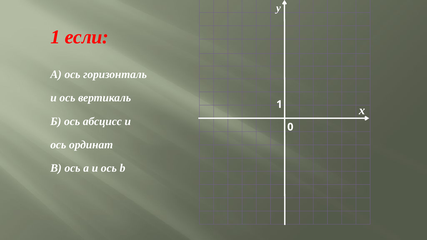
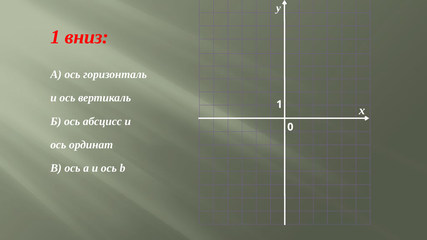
если: если -> вниз (87, 37)
